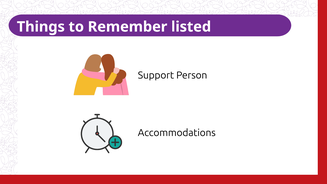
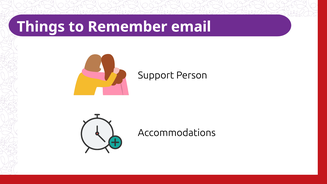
listed: listed -> email (191, 27)
